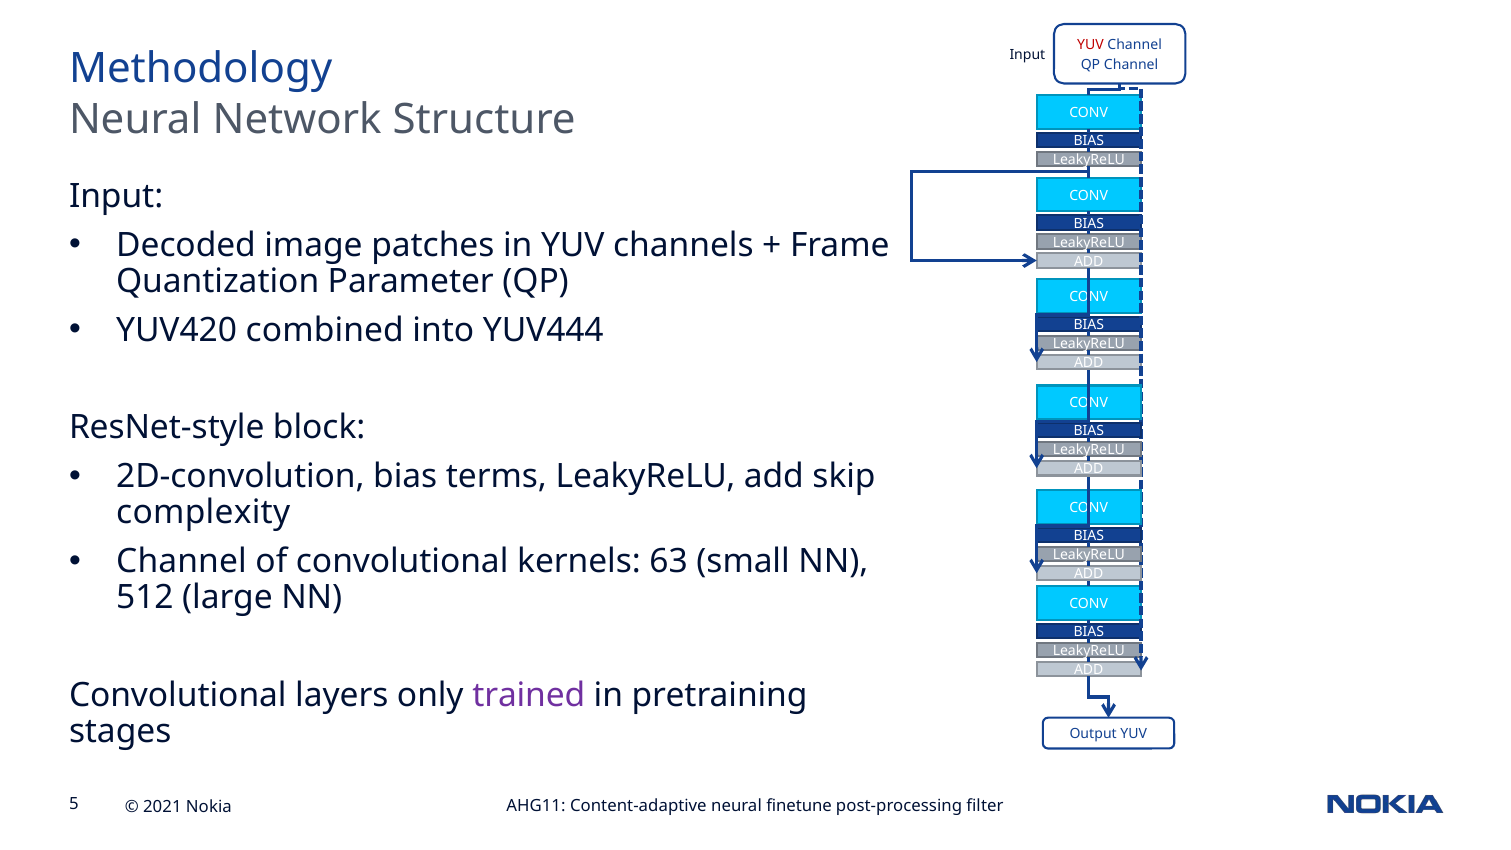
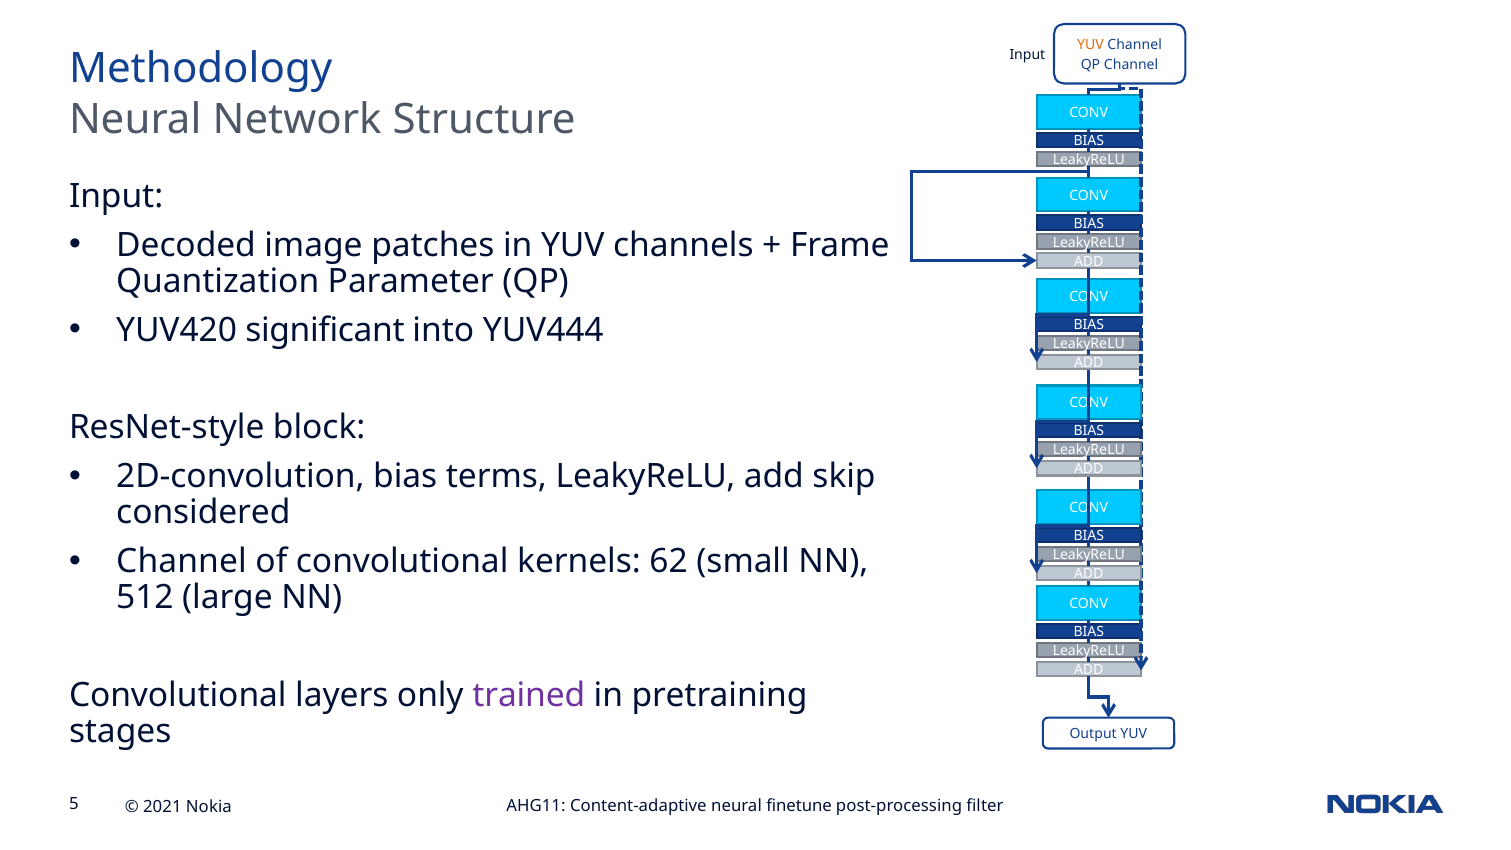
YUV colour: red -> orange (1090, 44)
combined: combined -> significant (325, 330)
complexity: complexity -> considered (203, 513)
63: 63 -> 62 (669, 561)
